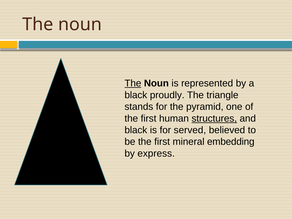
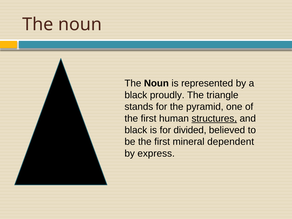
The underline: present -> none (133, 83)
served: served -> divided (190, 130)
embedding: embedding -> dependent (231, 142)
